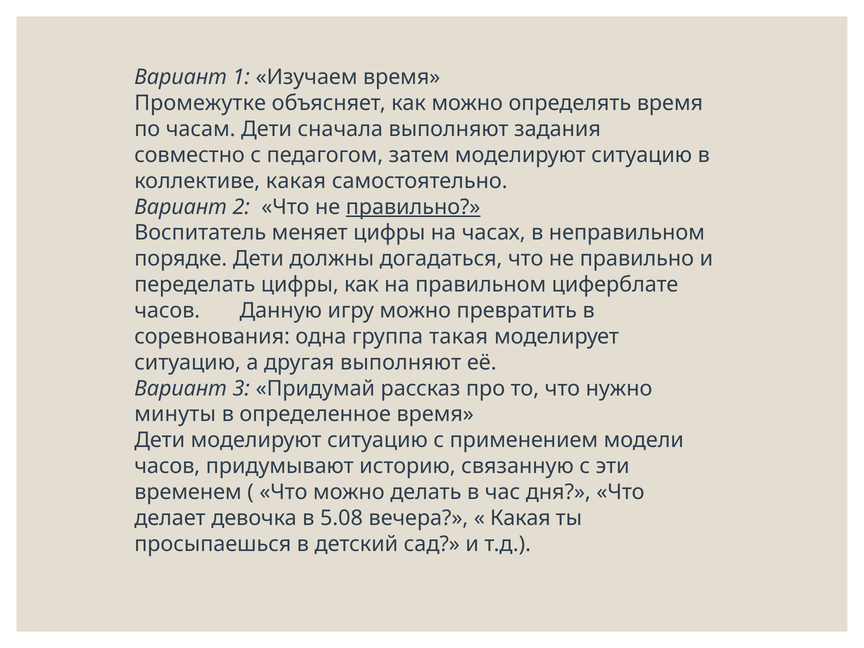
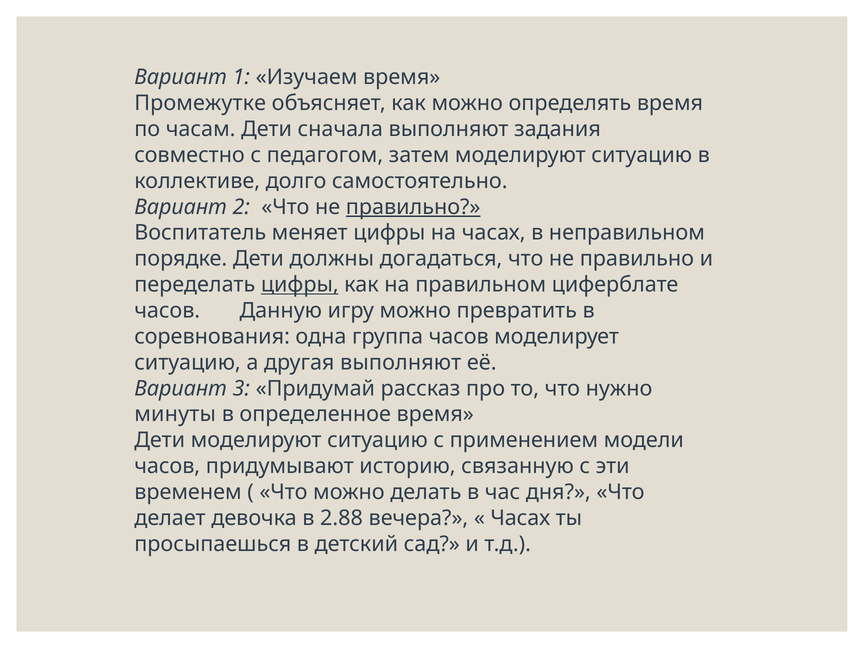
коллективе какая: какая -> долго (296, 181)
цифры underline: none -> present (300, 285)
группа такая: такая -> часов (459, 337)
5.08: 5.08 -> 2.88 (341, 518)
Какая: Какая -> Часах (520, 518)
